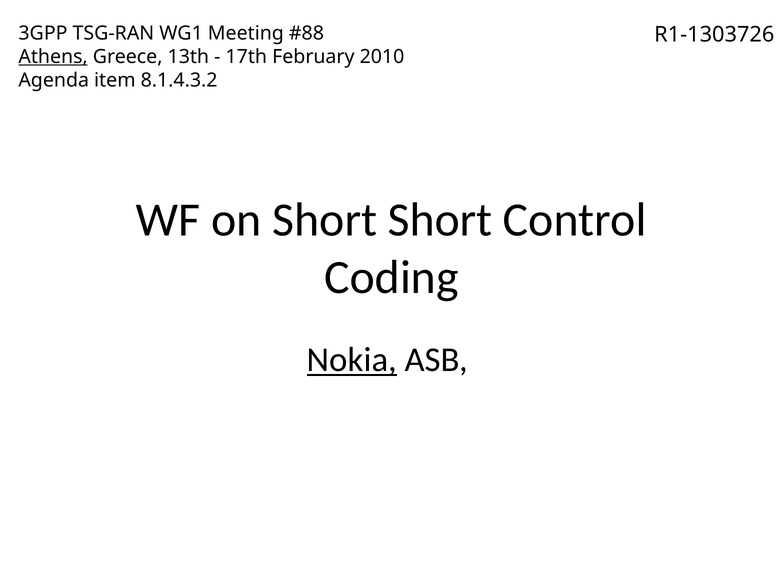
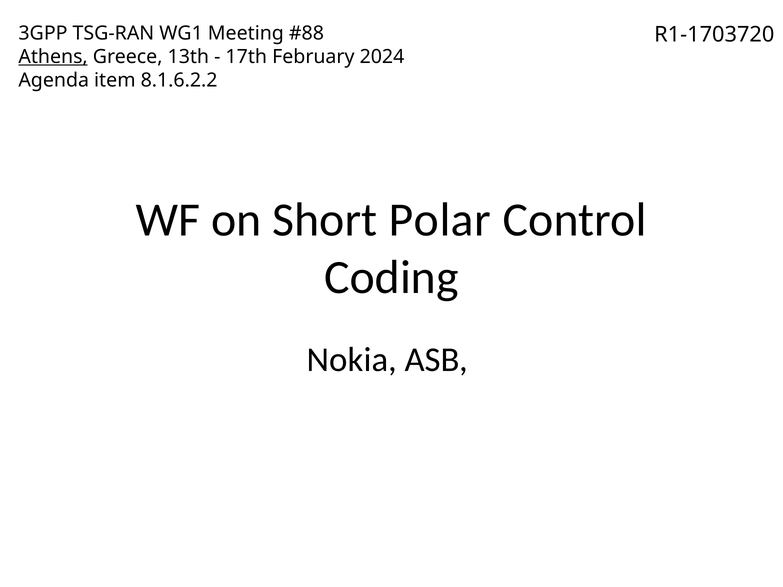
R1-1303726: R1-1303726 -> R1-1703720 (714, 35)
2010: 2010 -> 2024 (382, 57)
8.1.4.3.2: 8.1.4.3.2 -> 8.1.6.2.2 (179, 80)
Short Short: Short -> Polar (440, 220)
Nokia underline: present -> none (352, 360)
